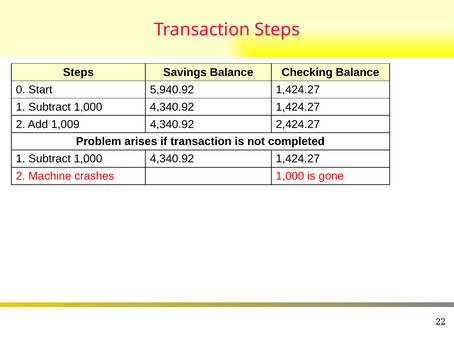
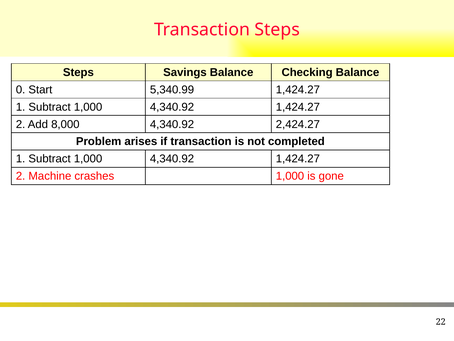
5,940.92: 5,940.92 -> 5,340.99 (172, 90)
1,009: 1,009 -> 8,000 (65, 124)
